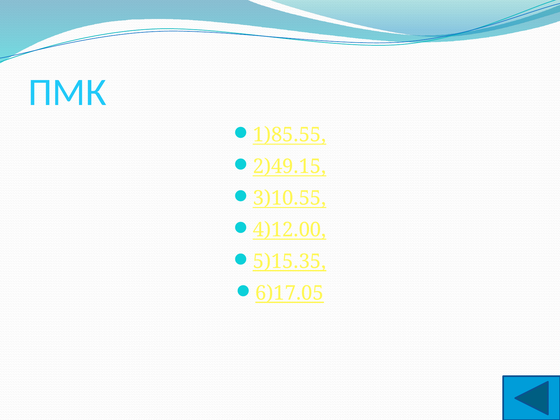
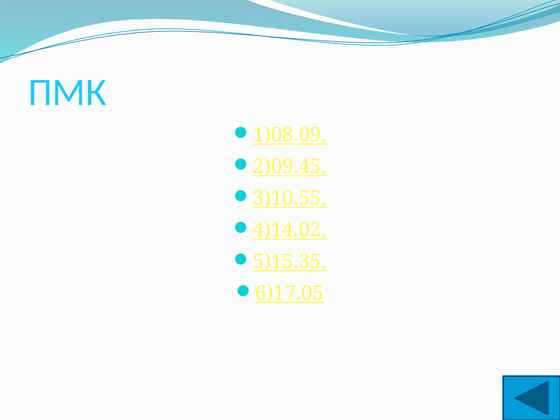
1)85.55: 1)85.55 -> 1)08.09 (290, 135)
2)49.15: 2)49.15 -> 2)09.45 (290, 167)
4)12.00: 4)12.00 -> 4)14.02 (290, 230)
